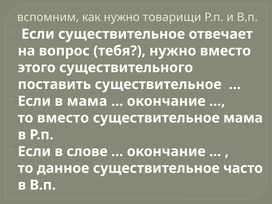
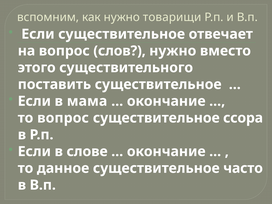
тебя: тебя -> слов (120, 51)
то вместо: вместо -> вопрос (63, 118)
существительное мама: мама -> ссора (243, 118)
